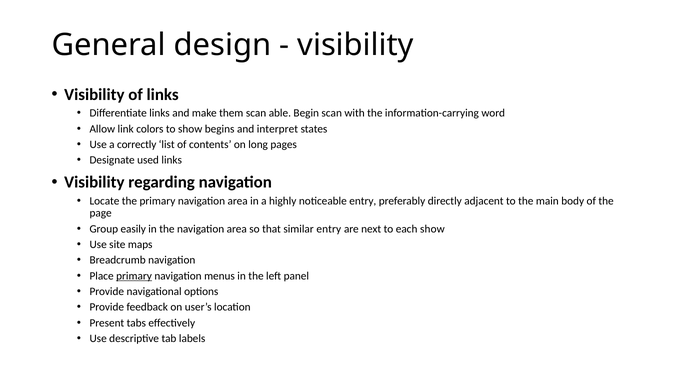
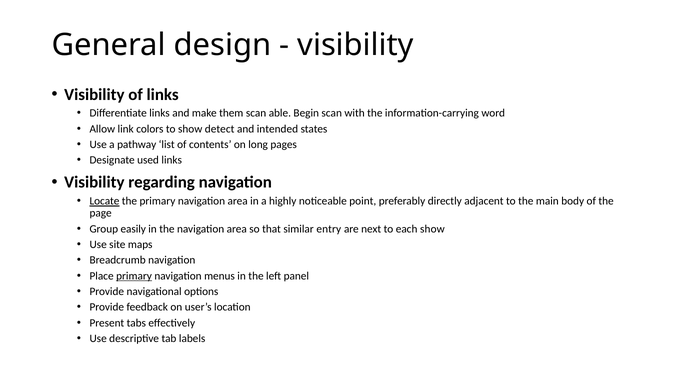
begins: begins -> detect (220, 129)
interpret: interpret -> intended (277, 129)
correctly: correctly -> pathway (137, 145)
Locate underline: none -> present (104, 201)
noticeable entry: entry -> point (363, 201)
